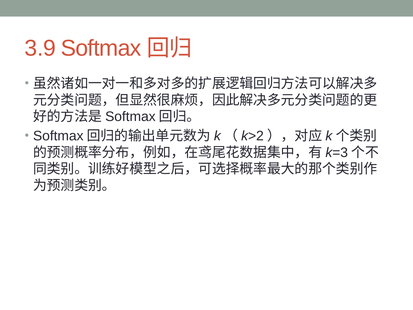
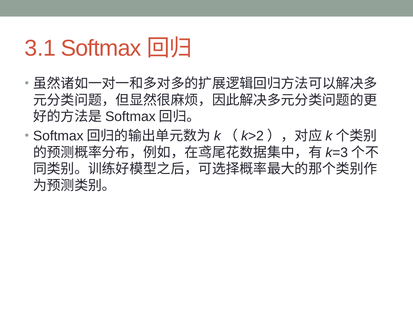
3.9: 3.9 -> 3.1 (40, 48)
